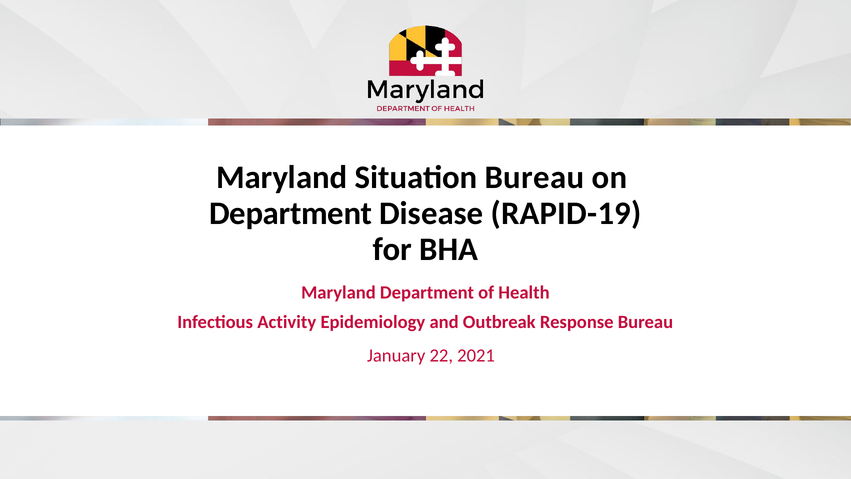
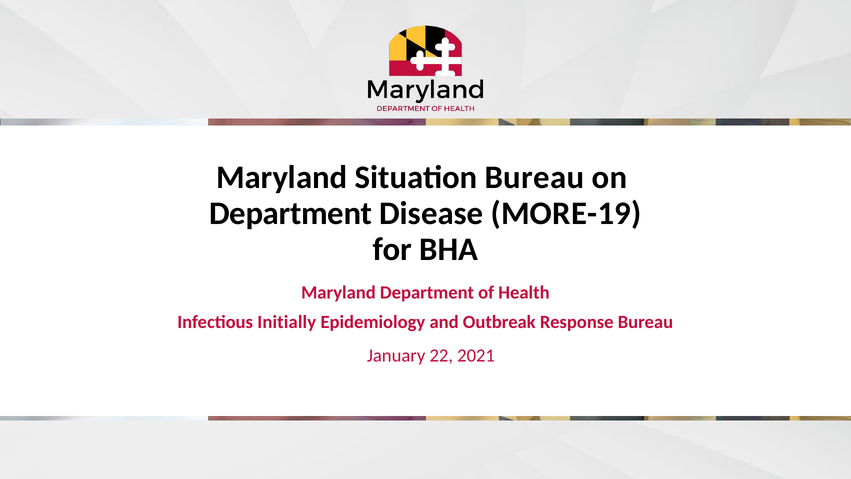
RAPID-19: RAPID-19 -> MORE-19 (566, 213)
Activity: Activity -> Initially (287, 322)
